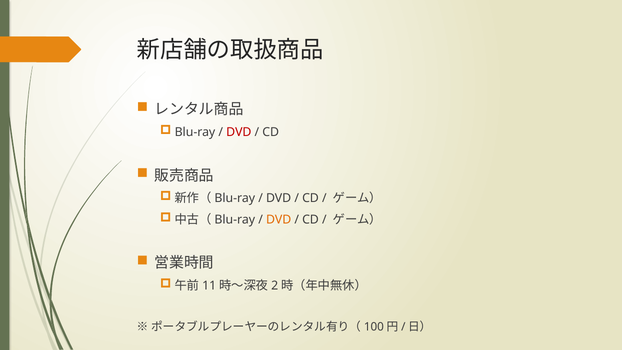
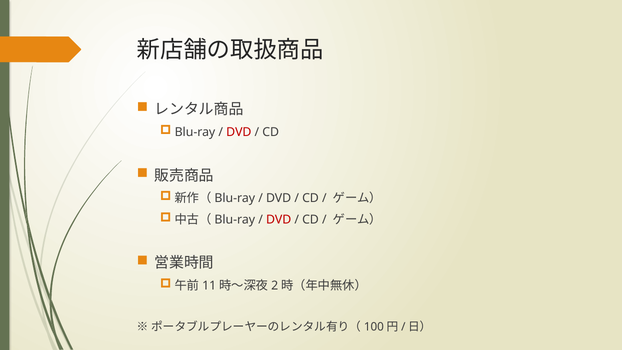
DVD colour: orange -> red (279, 219)
